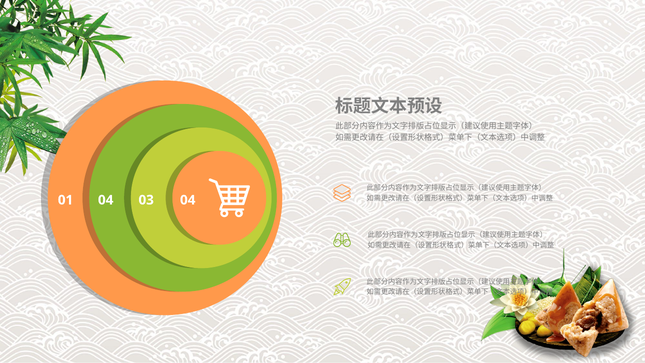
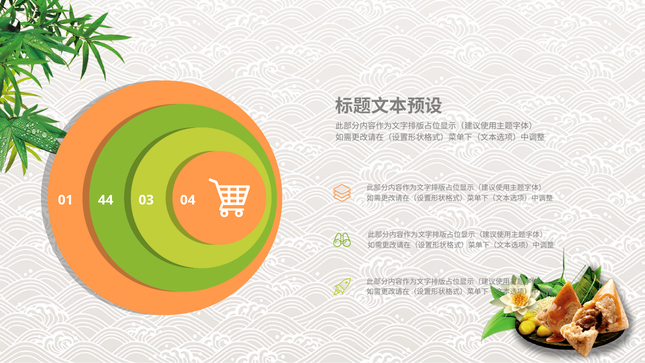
01 04: 04 -> 44 (106, 200)
